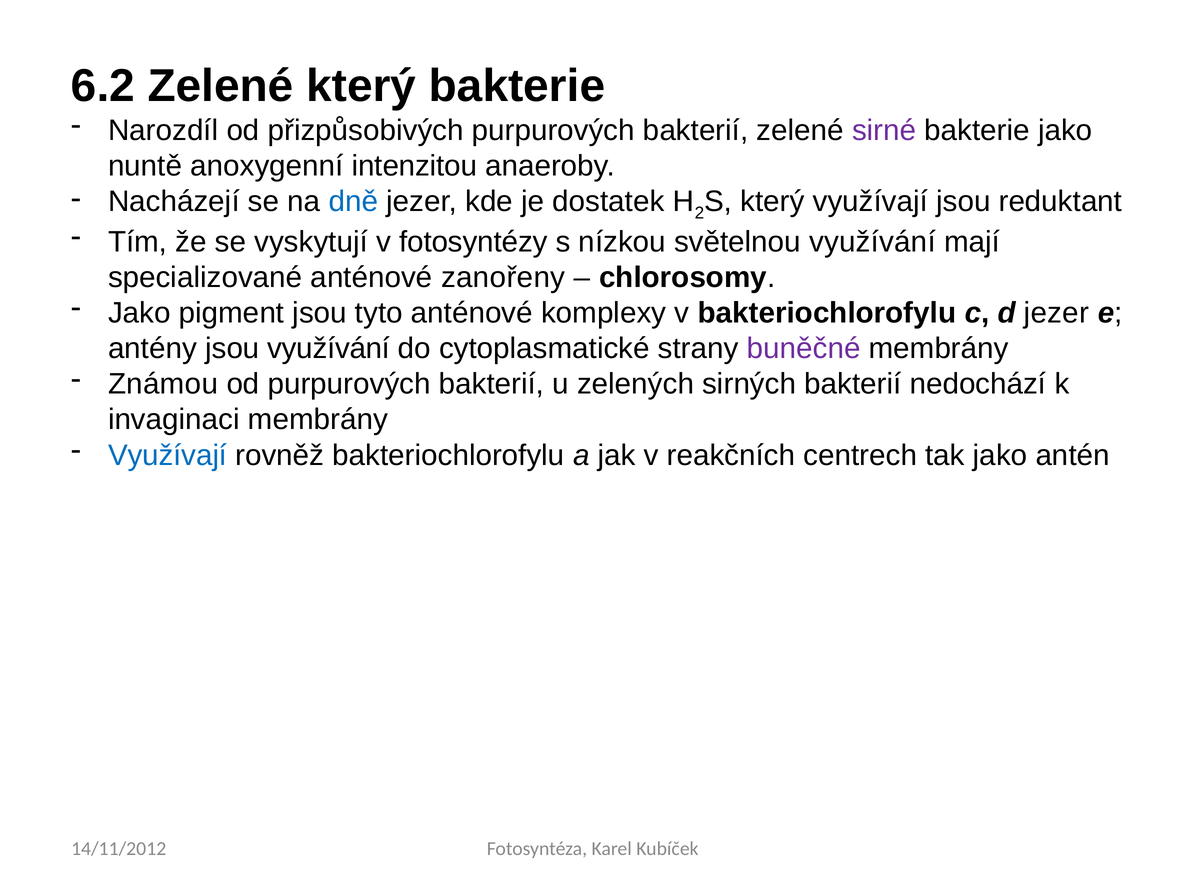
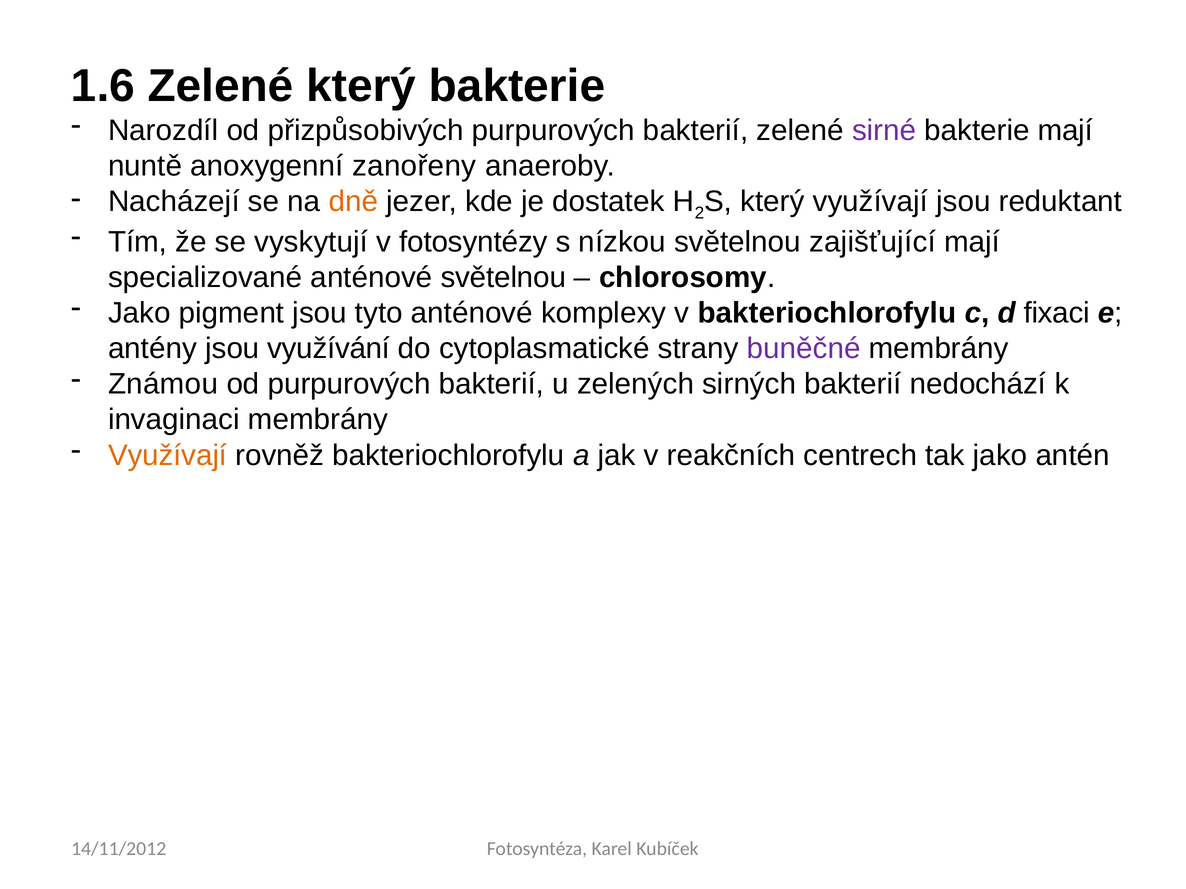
6.2: 6.2 -> 1.6 (103, 86)
bakterie jako: jako -> mají (1065, 130)
intenzitou: intenzitou -> zanořeny (414, 166)
dně colour: blue -> orange (353, 202)
světelnou využívání: využívání -> zajišťující (872, 242)
anténové zanořeny: zanořeny -> světelnou (503, 278)
d jezer: jezer -> fixaci (1057, 313)
Využívají colour: blue -> orange (168, 456)
